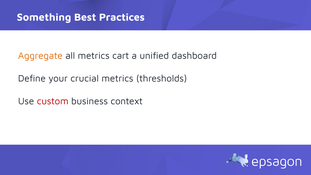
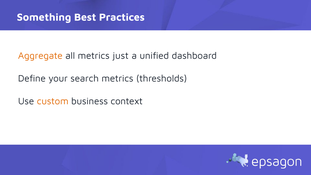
cart: cart -> just (121, 56)
crucial: crucial -> search (85, 78)
custom colour: red -> orange (53, 101)
